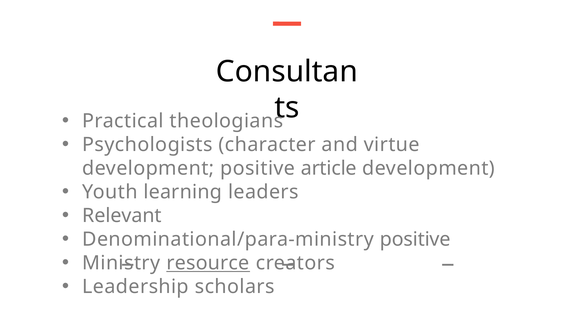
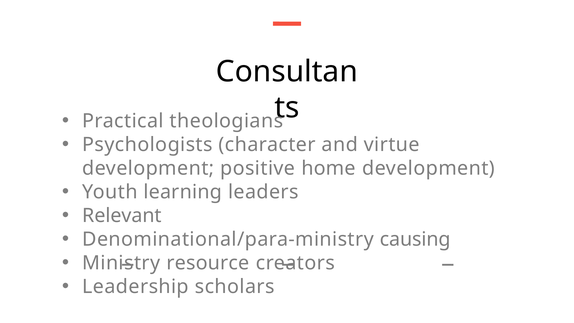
article: article -> home (329, 168)
Denominational/para-ministry positive: positive -> causing (415, 239)
resource underline: present -> none (208, 263)
